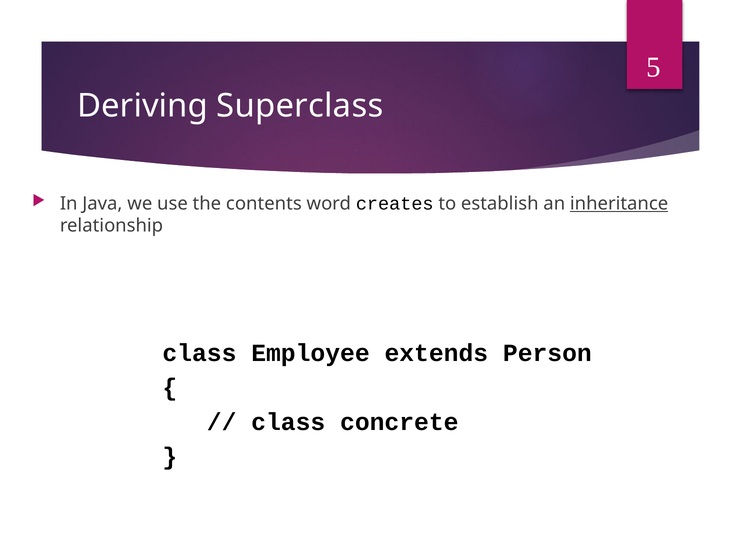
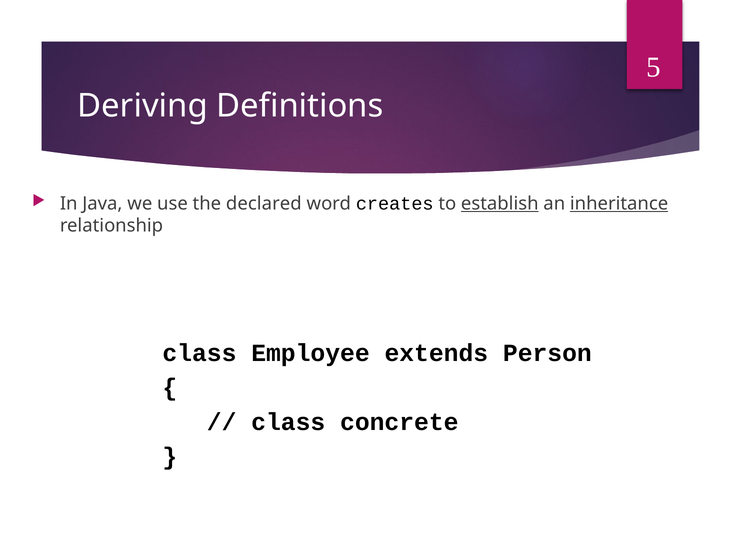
Superclass: Superclass -> Definitions (300, 106)
contents: contents -> declared (264, 204)
establish underline: none -> present (500, 204)
